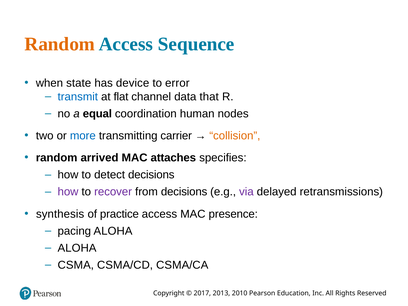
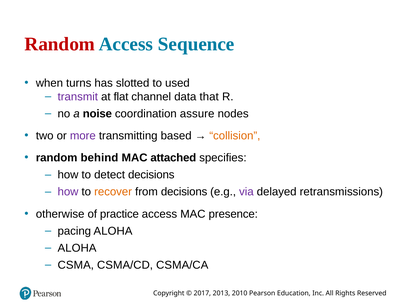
Random colour: orange -> red (60, 44)
state: state -> turns (79, 83)
device: device -> slotted (133, 83)
error: error -> used (177, 83)
transmit colour: blue -> purple (78, 97)
equal: equal -> noise (97, 114)
human: human -> assure (197, 114)
more colour: blue -> purple (83, 136)
carrier: carrier -> based (176, 136)
arrived: arrived -> behind (99, 158)
attaches: attaches -> attached (173, 158)
recover colour: purple -> orange (113, 192)
synthesis: synthesis -> otherwise (60, 214)
